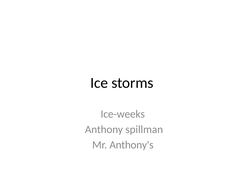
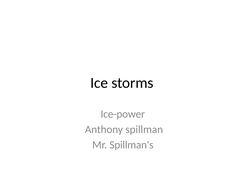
Ice-weeks: Ice-weeks -> Ice-power (123, 114)
Anthony's: Anthony's -> Spillman's (131, 145)
